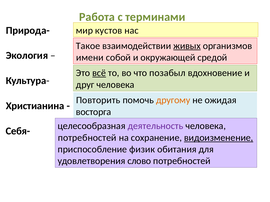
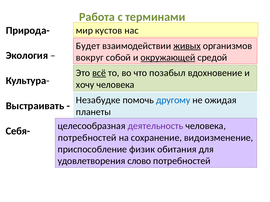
Такое: Такое -> Будет (88, 46)
имени: имени -> вокруг (90, 58)
окружающей underline: none -> present (168, 58)
друг: друг -> хочу (85, 85)
Повторить: Повторить -> Незабудке (98, 100)
другому colour: orange -> blue (173, 100)
Христианина: Христианина -> Выстраивать (35, 106)
восторга: восторга -> планеты (93, 112)
видоизменение underline: present -> none (219, 138)
